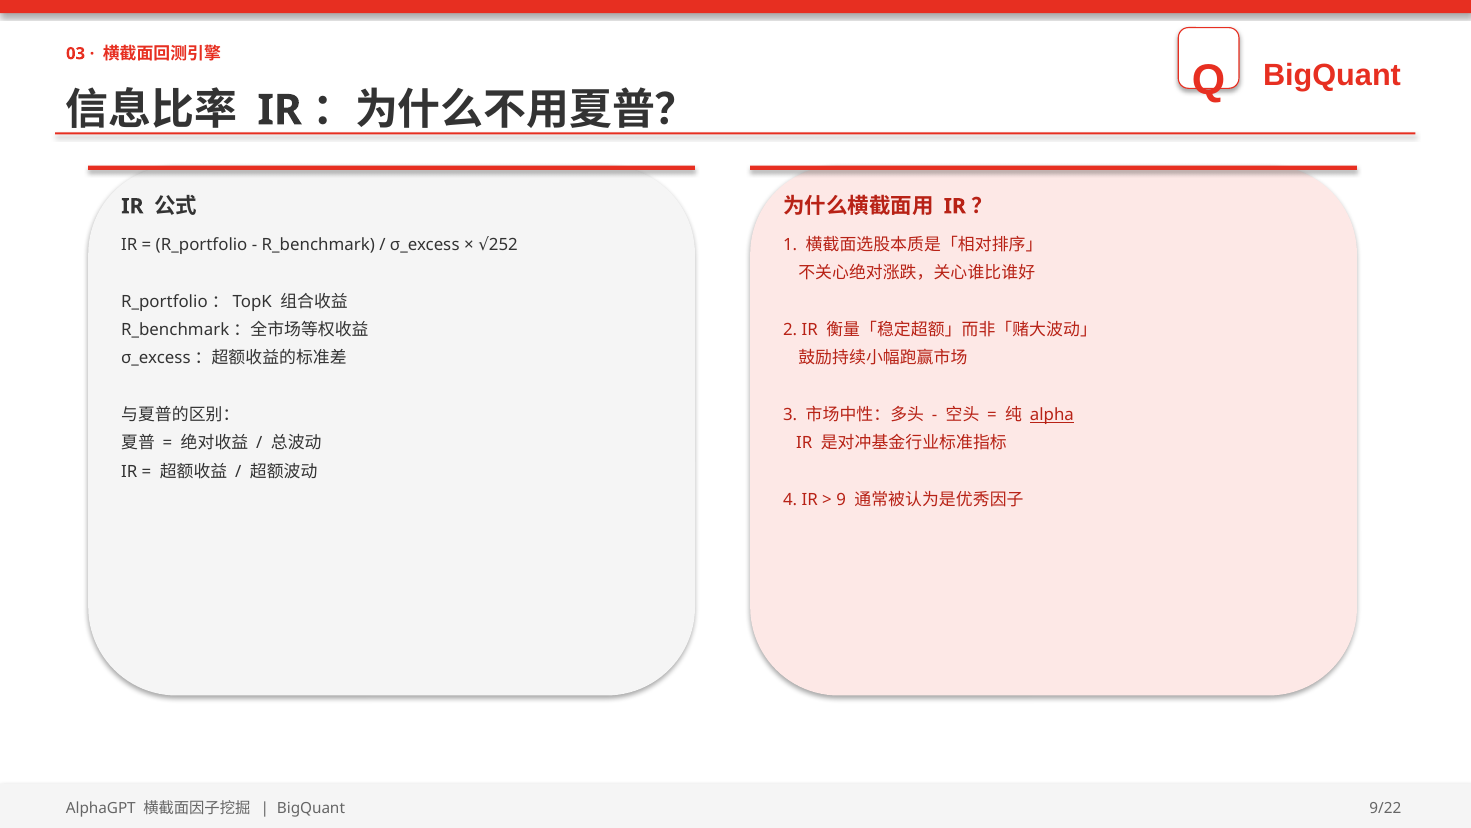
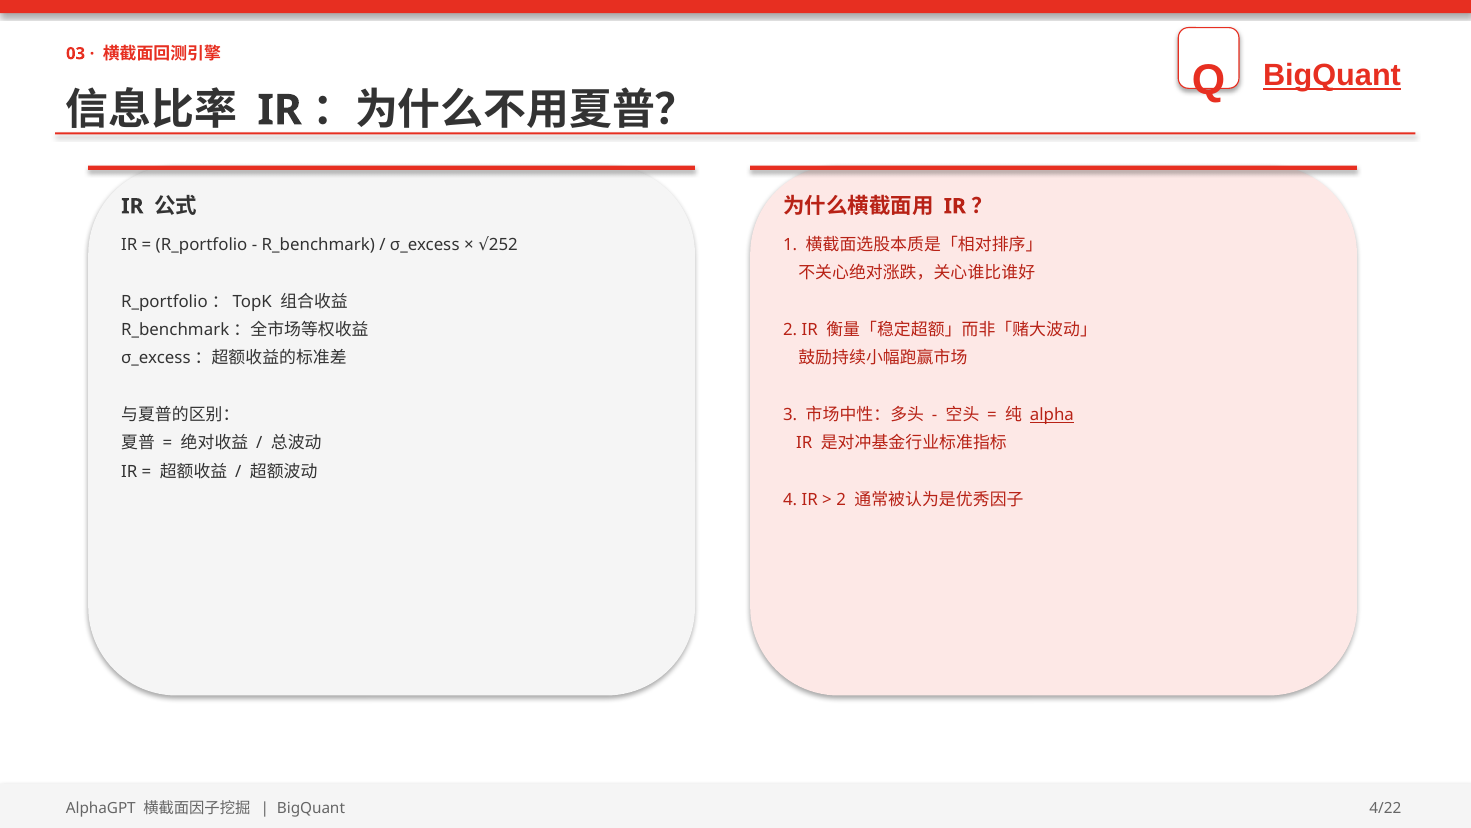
BigQuant underline: none -> present (1332, 76)
9: 9 -> 2 (841, 500)
9/22: 9/22 -> 4/22 (1385, 808)
